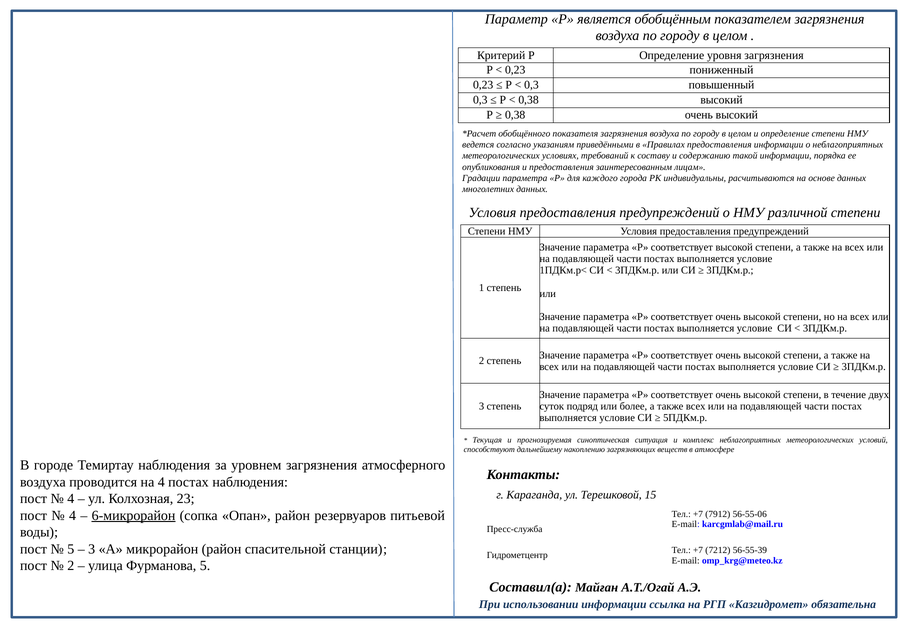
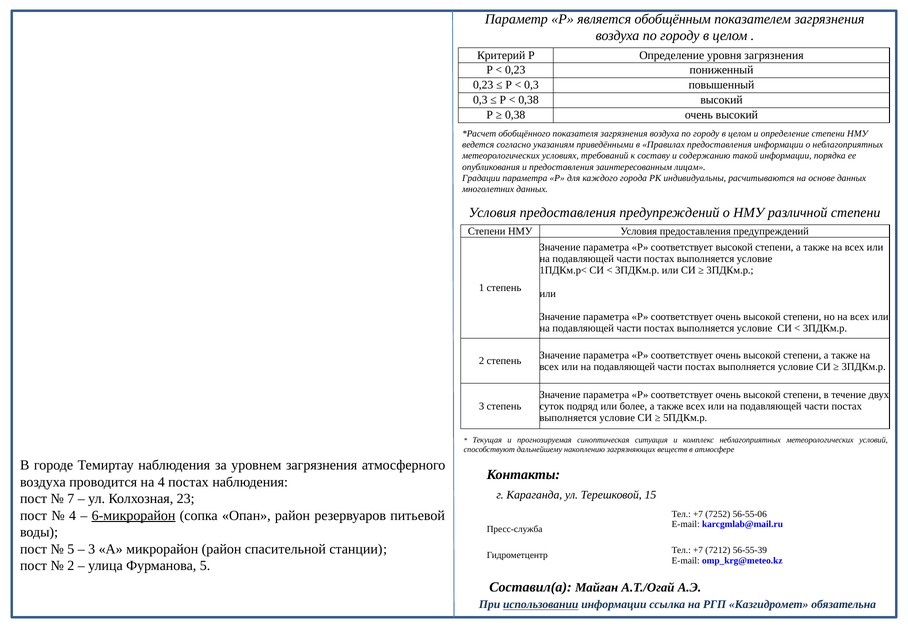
4: 4 -> 7 (71, 499)
7912: 7912 -> 7252 (718, 514)
использовании underline: none -> present (541, 605)
